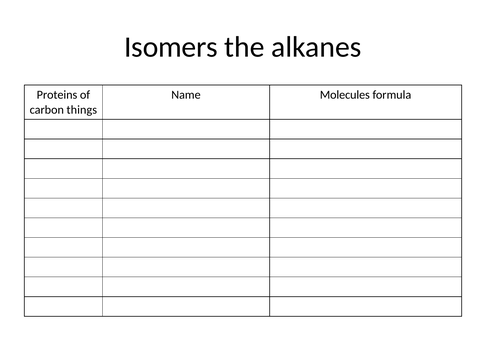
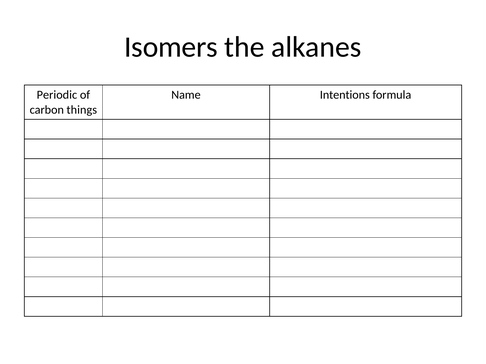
Proteins: Proteins -> Periodic (57, 95)
Molecules: Molecules -> Intentions (345, 95)
